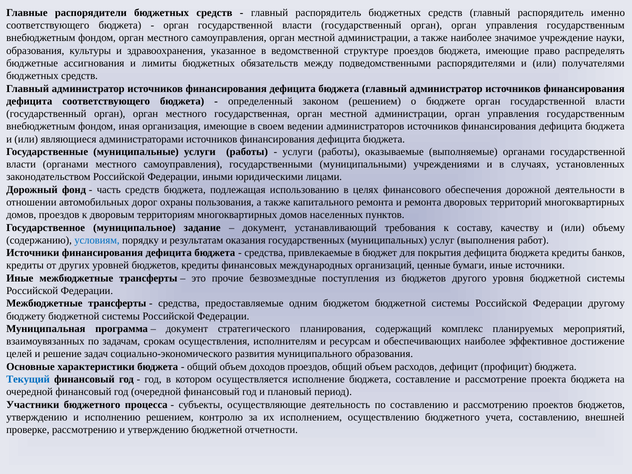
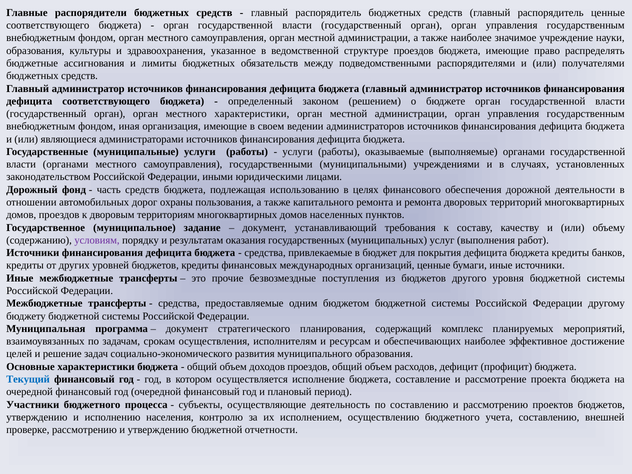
распорядитель именно: именно -> ценные (608, 13)
местного государственная: государственная -> характеристики (252, 114)
условиям colour: blue -> purple (97, 240)
исполнению решением: решением -> населения (170, 417)
